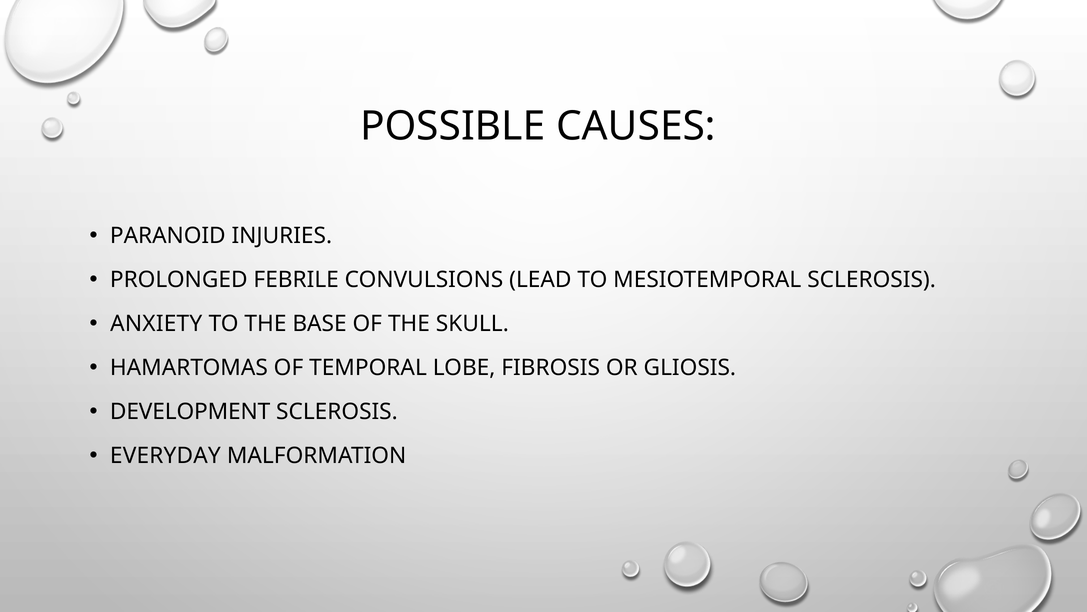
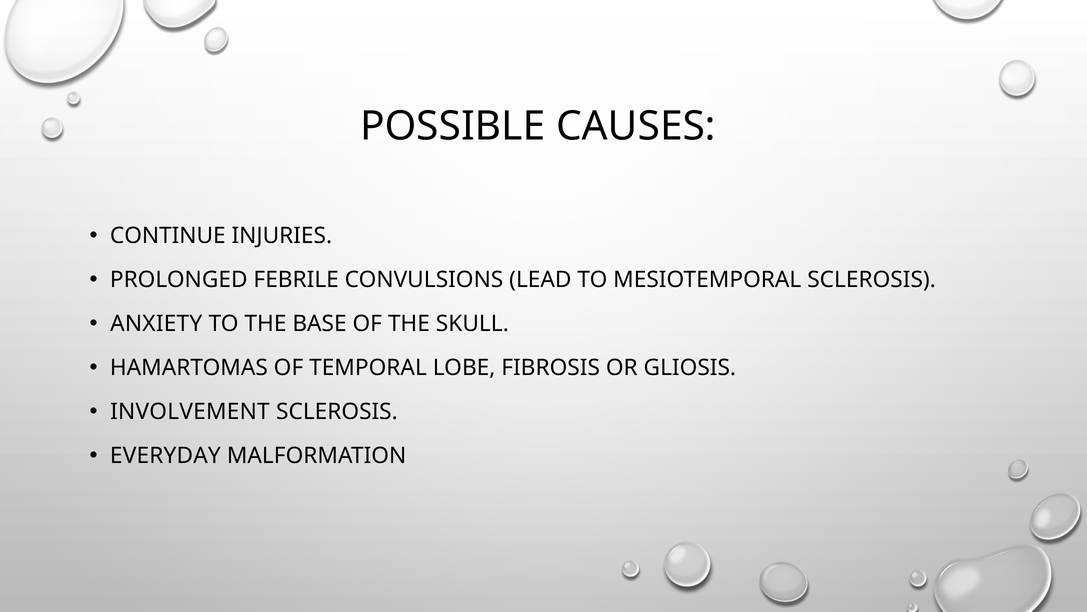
PARANOID: PARANOID -> CONTINUE (168, 236)
DEVELOPMENT: DEVELOPMENT -> INVOLVEMENT (190, 411)
